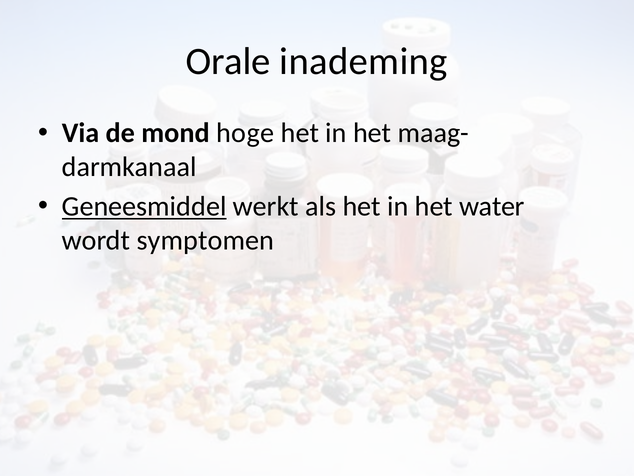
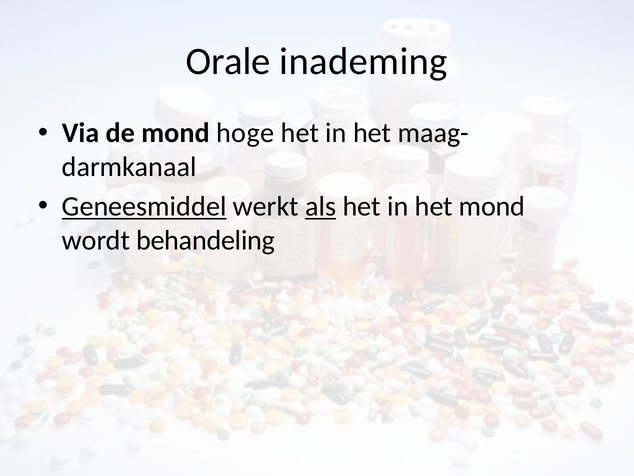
als underline: none -> present (321, 206)
het water: water -> mond (492, 206)
symptomen: symptomen -> behandeling (206, 240)
